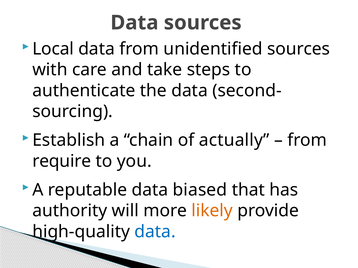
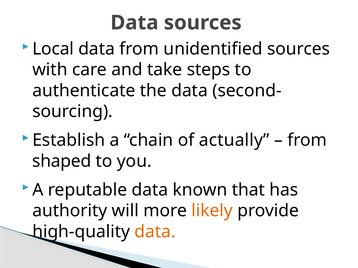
require: require -> shaped (62, 161)
biased: biased -> known (200, 190)
data colour: blue -> orange (155, 232)
